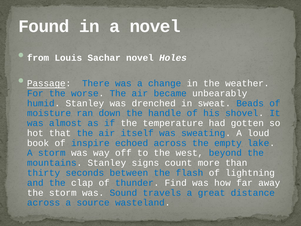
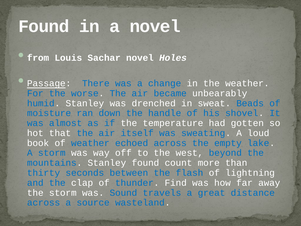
of inspire: inspire -> weather (90, 143)
Stanley signs: signs -> found (145, 163)
